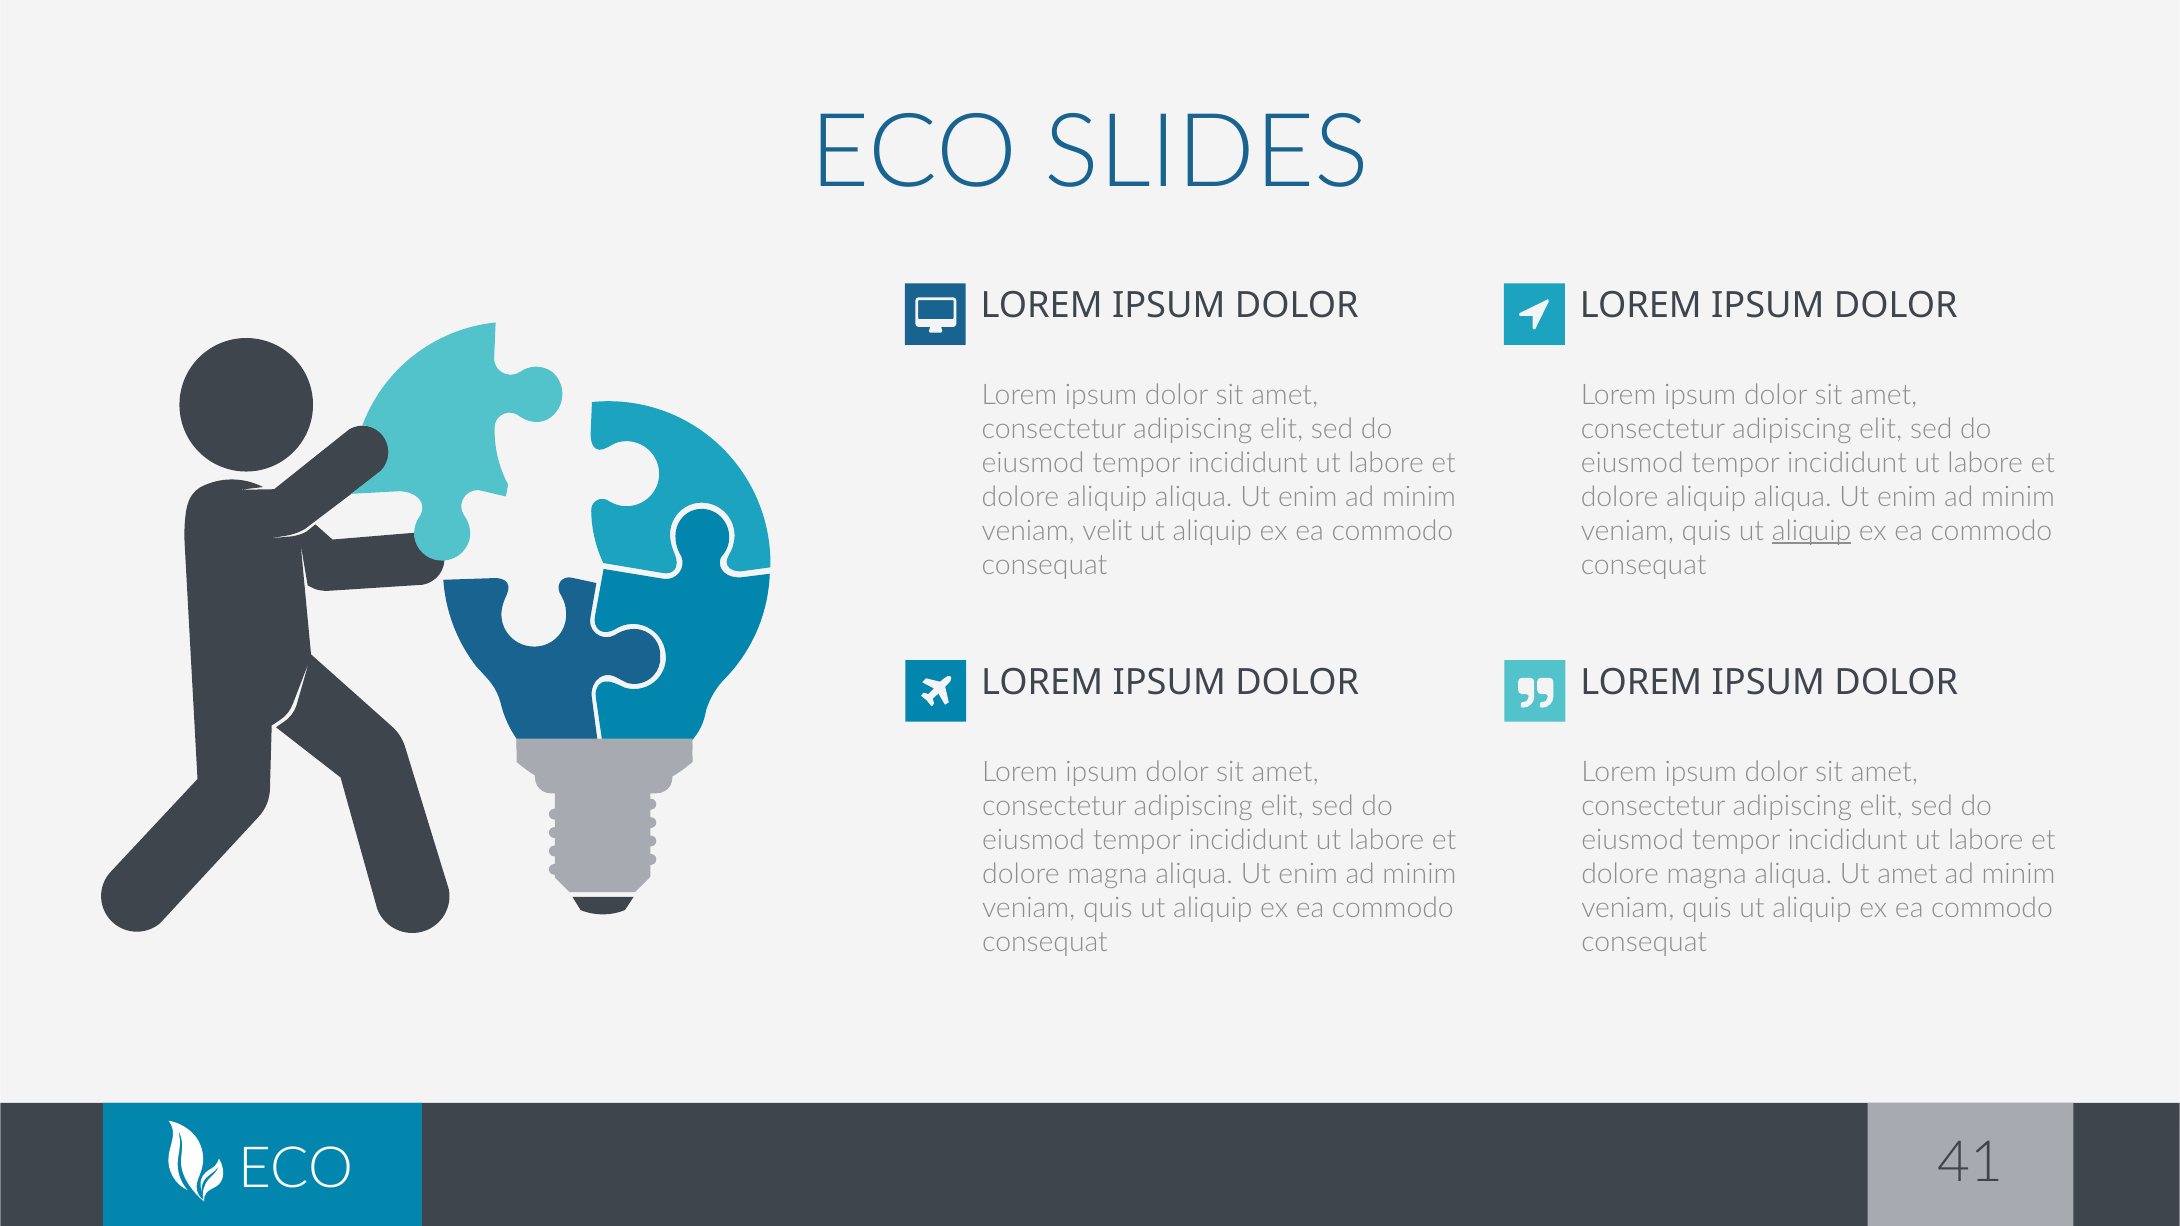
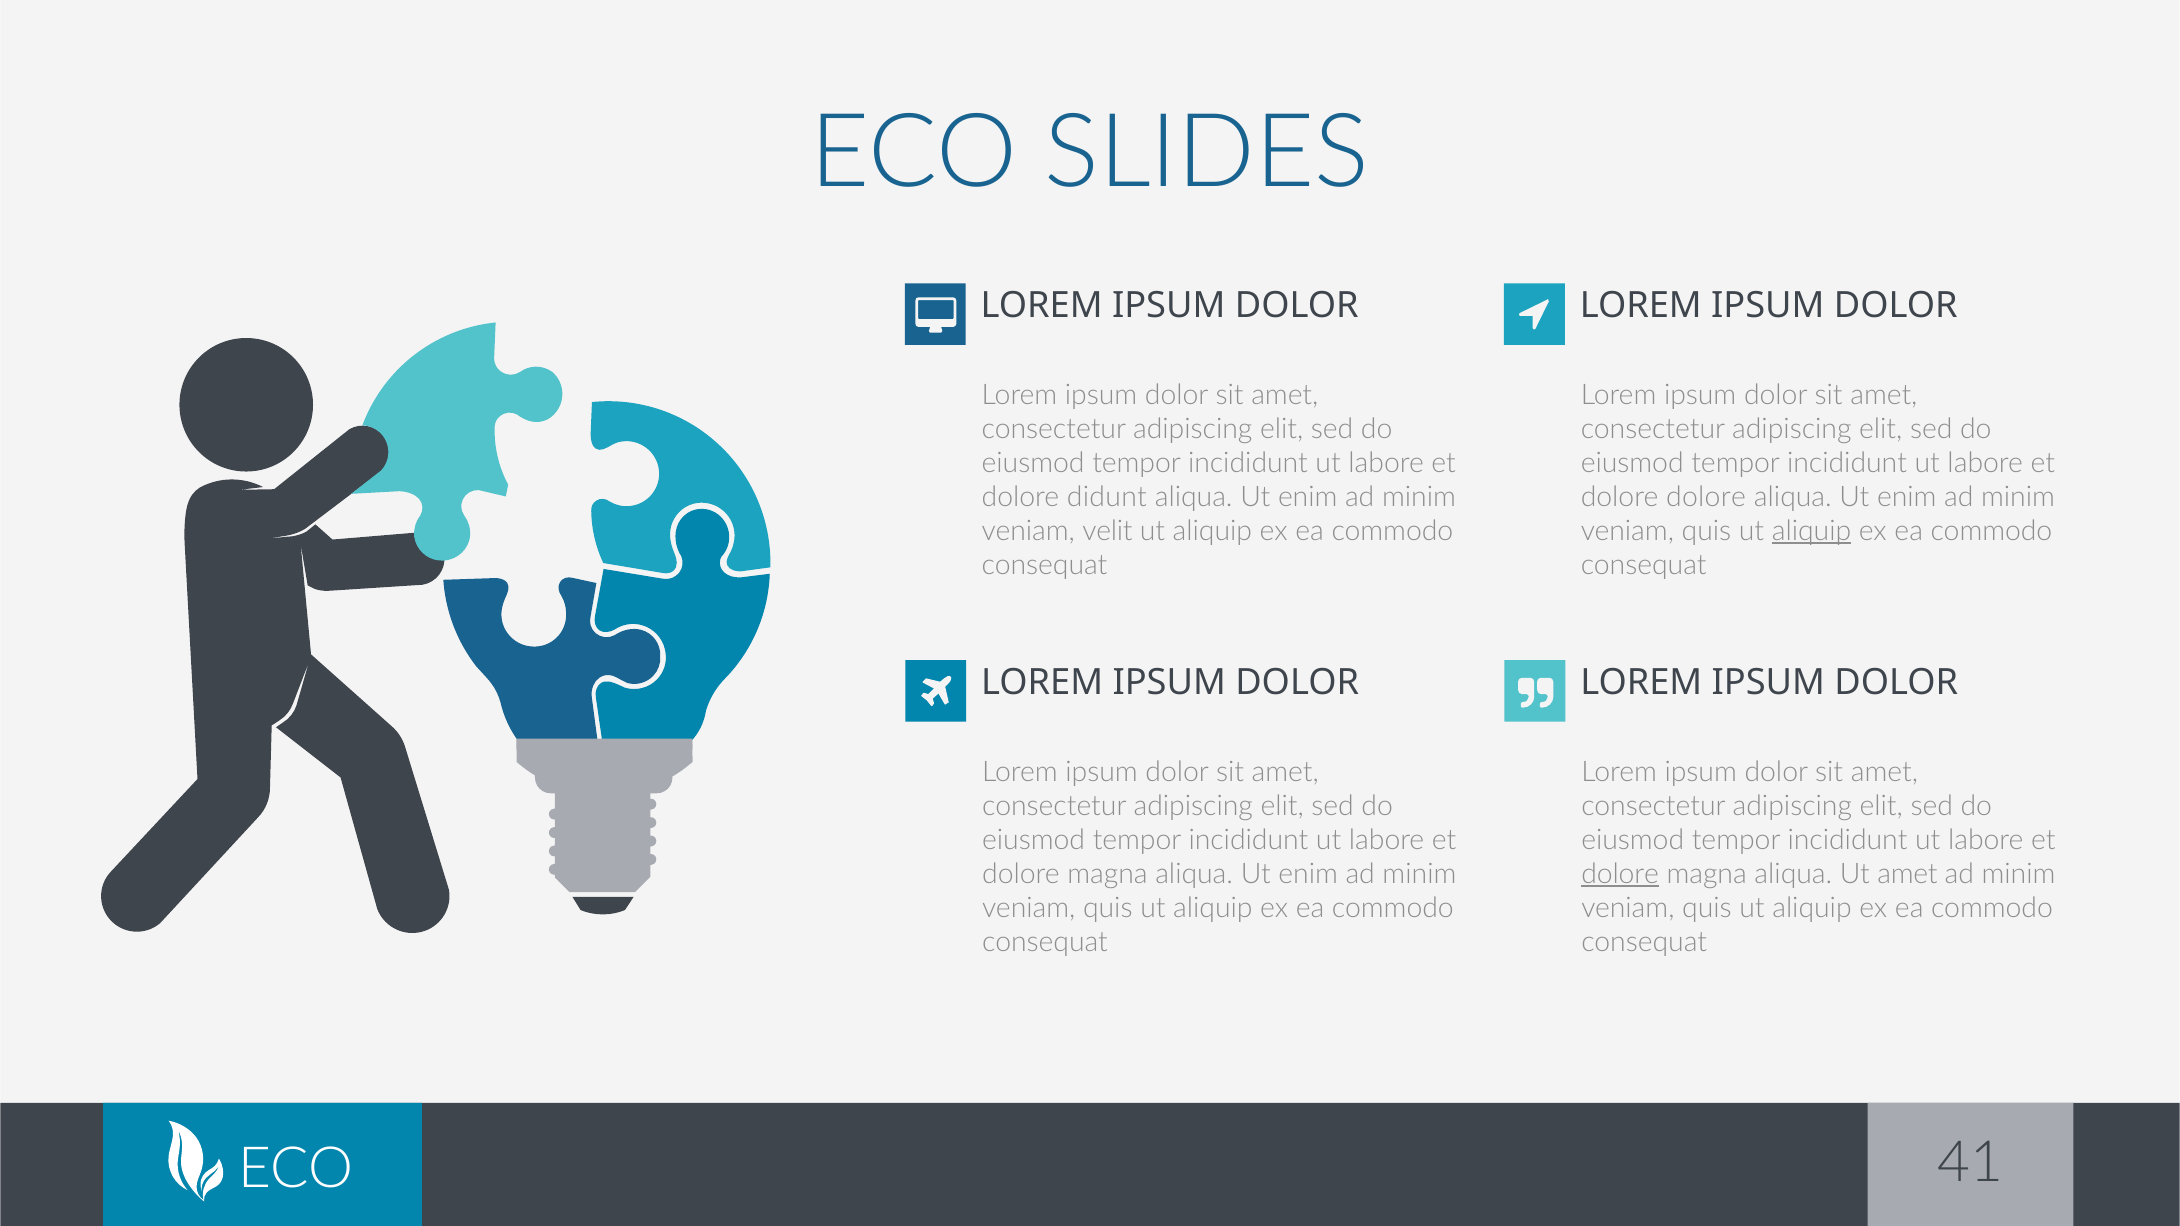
aliquip: aliquip -> dolore (1706, 497)
aliquip: aliquip -> didunt (1107, 497)
dolore underline: none -> present (1620, 874)
